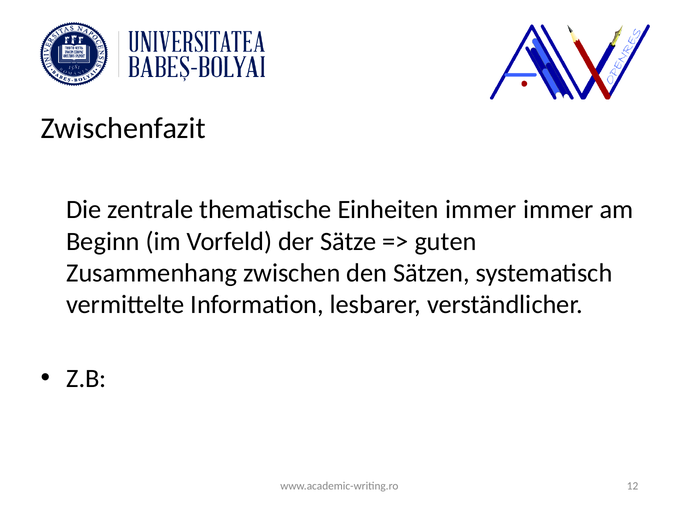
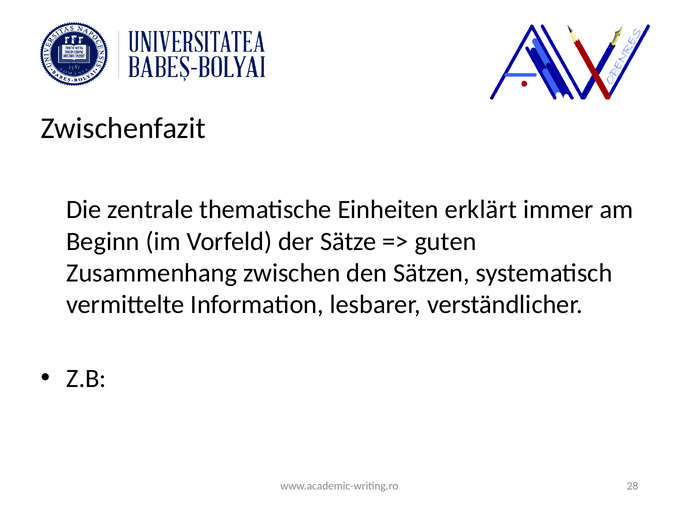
Einheiten immer: immer -> erklärt (481, 210)
12: 12 -> 28 (633, 486)
